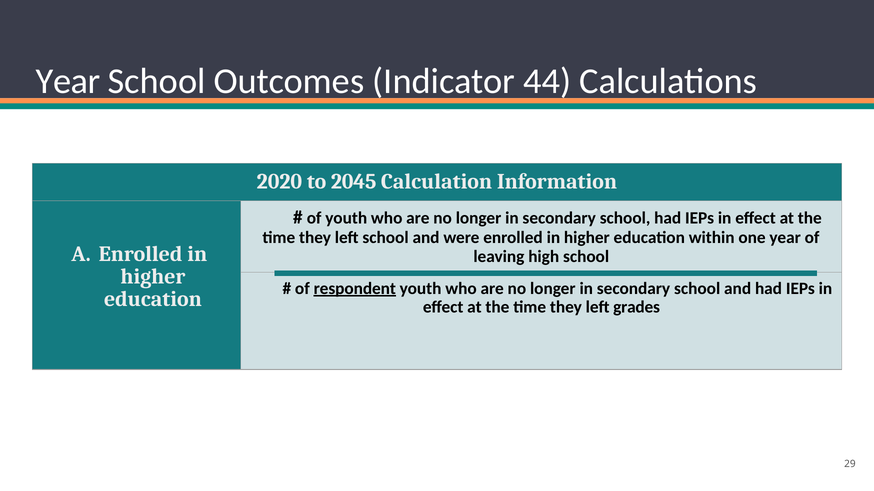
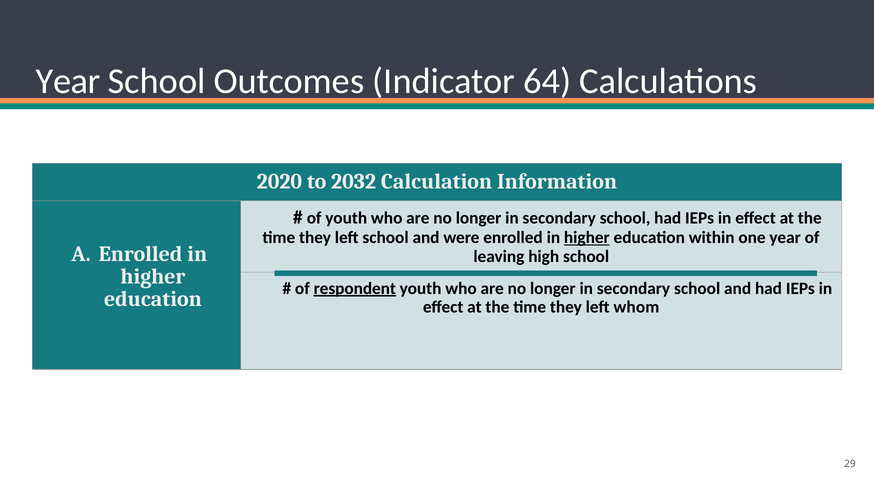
44: 44 -> 64 (547, 81)
2045: 2045 -> 2032 (354, 182)
higher underline: none -> present (587, 238)
grades: grades -> whom (636, 308)
